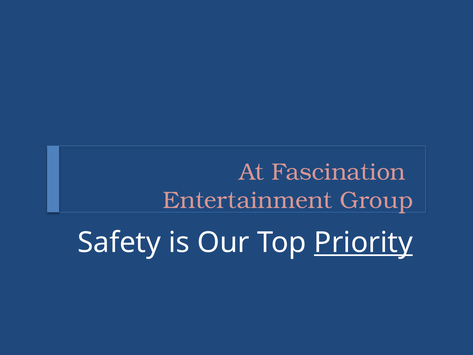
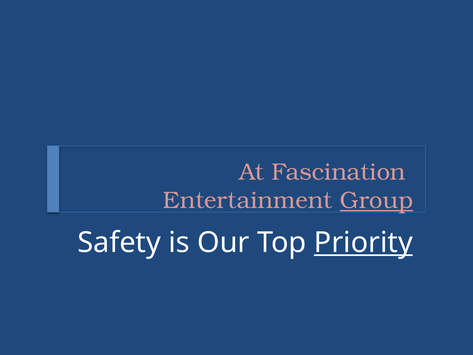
Group underline: none -> present (377, 200)
